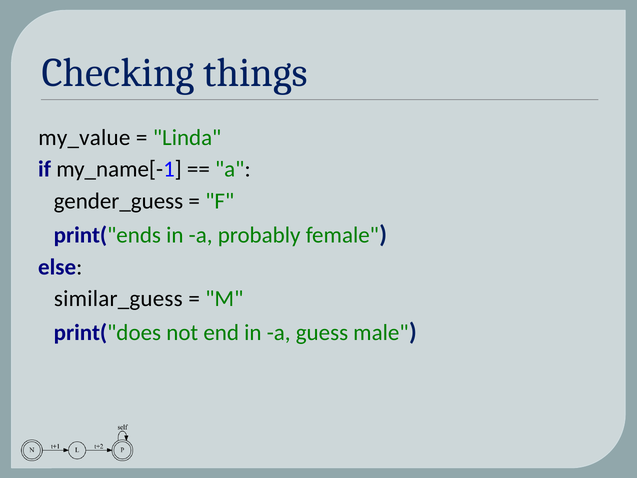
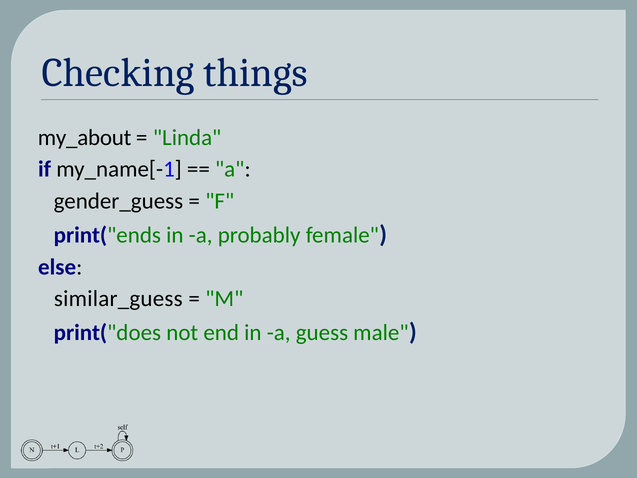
my_value: my_value -> my_about (85, 137)
